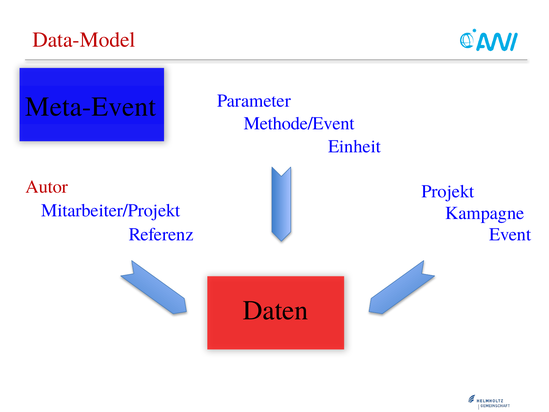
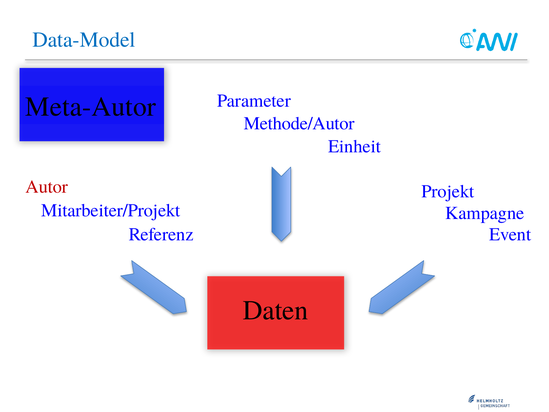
Data-Model colour: red -> blue (84, 40)
Meta-Event: Meta-Event -> Meta-Autor (91, 107)
Methode/Event: Methode/Event -> Methode/Autor (299, 123)
